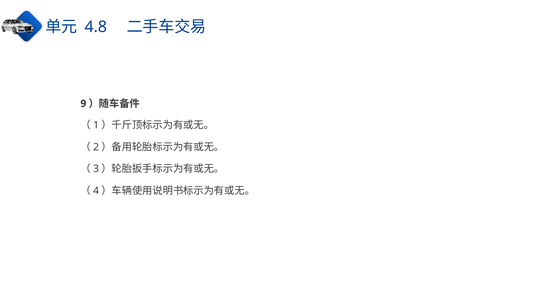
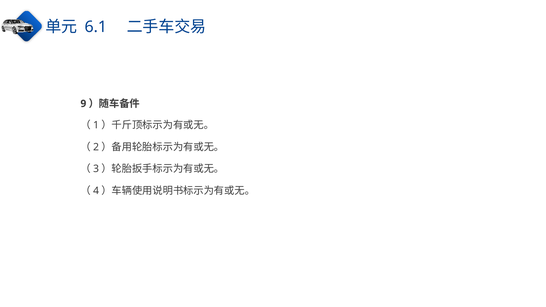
4.8: 4.8 -> 6.1 (96, 27)
